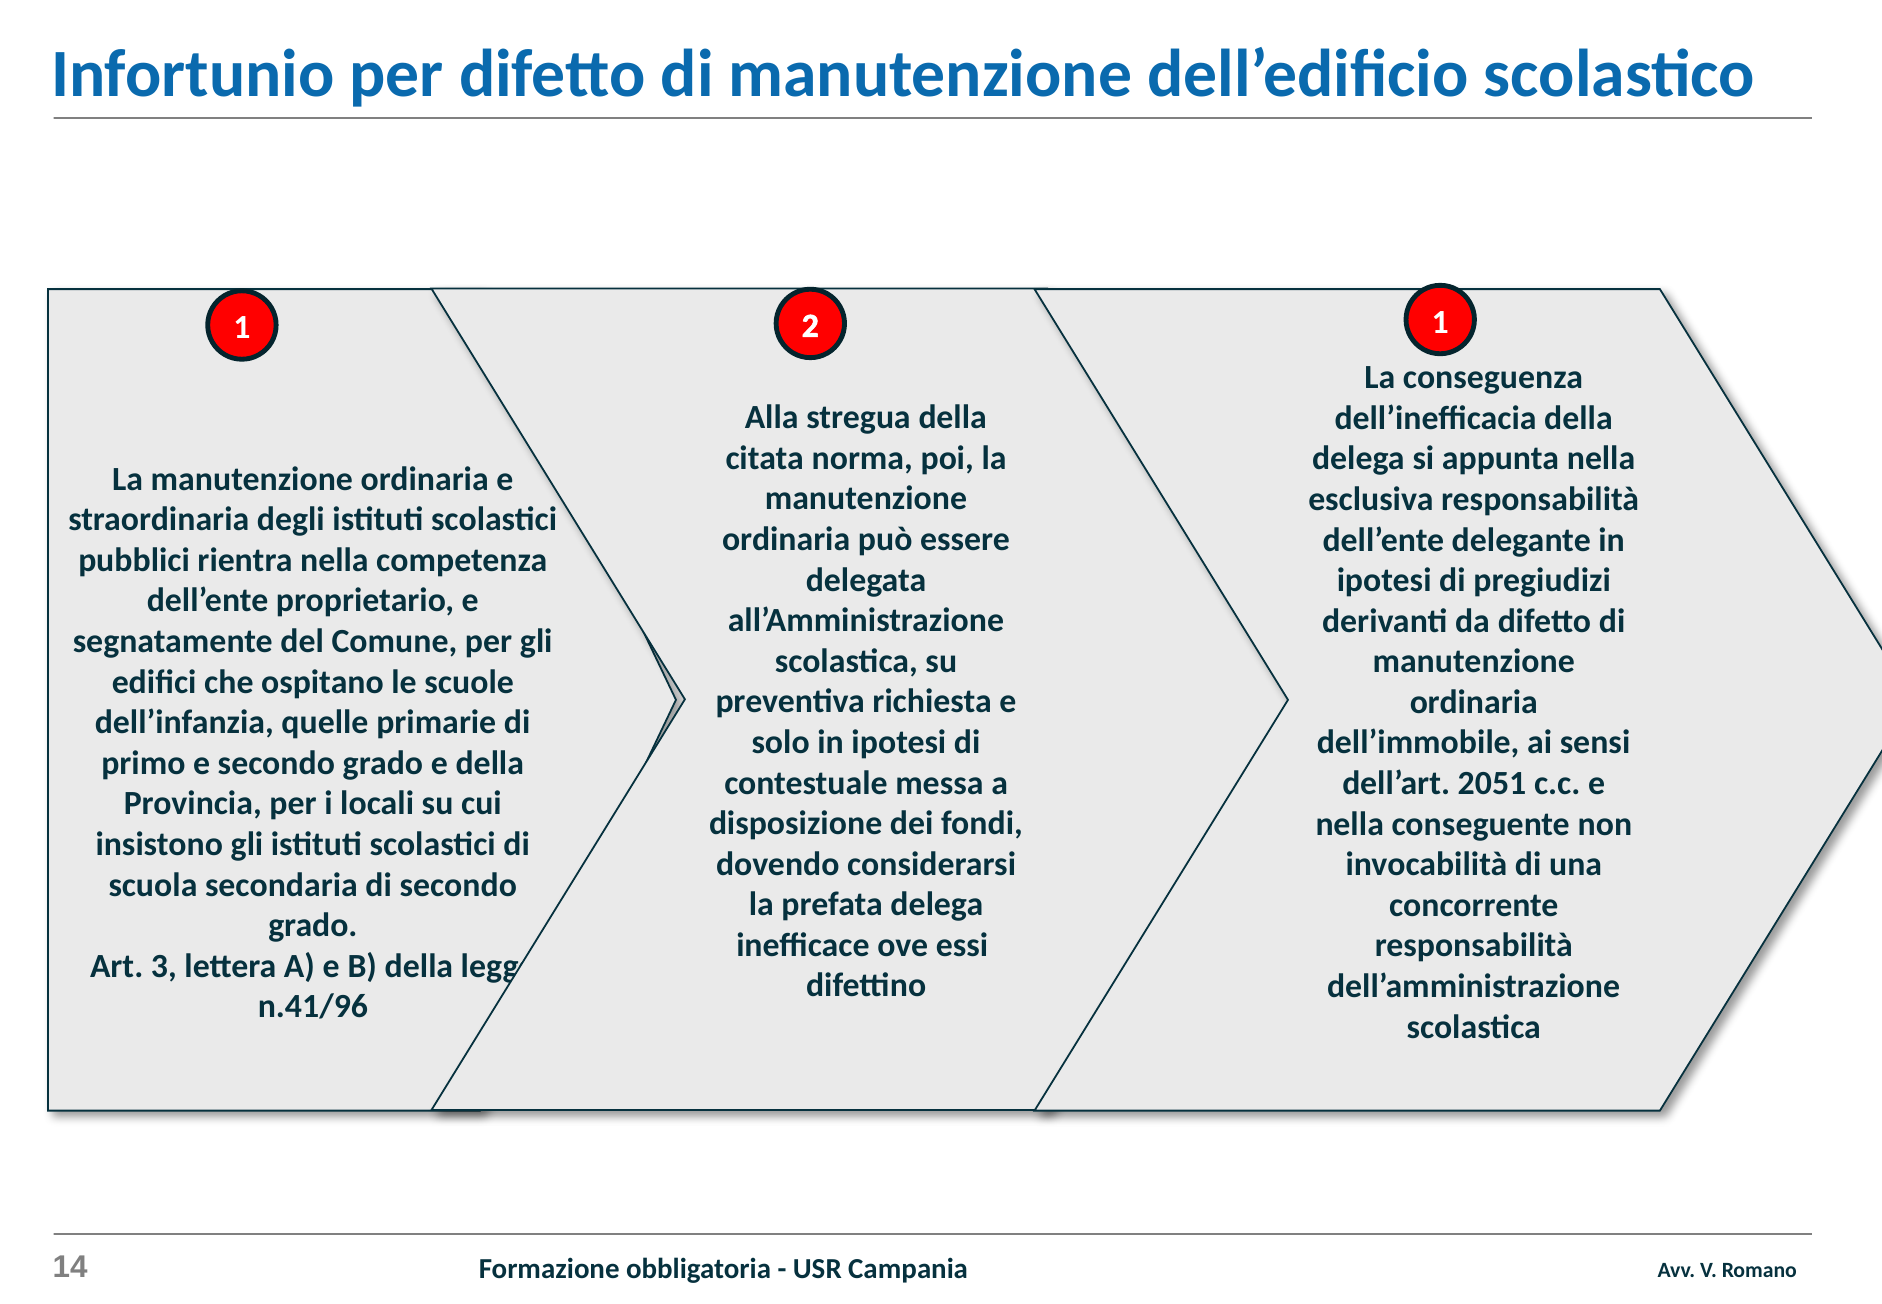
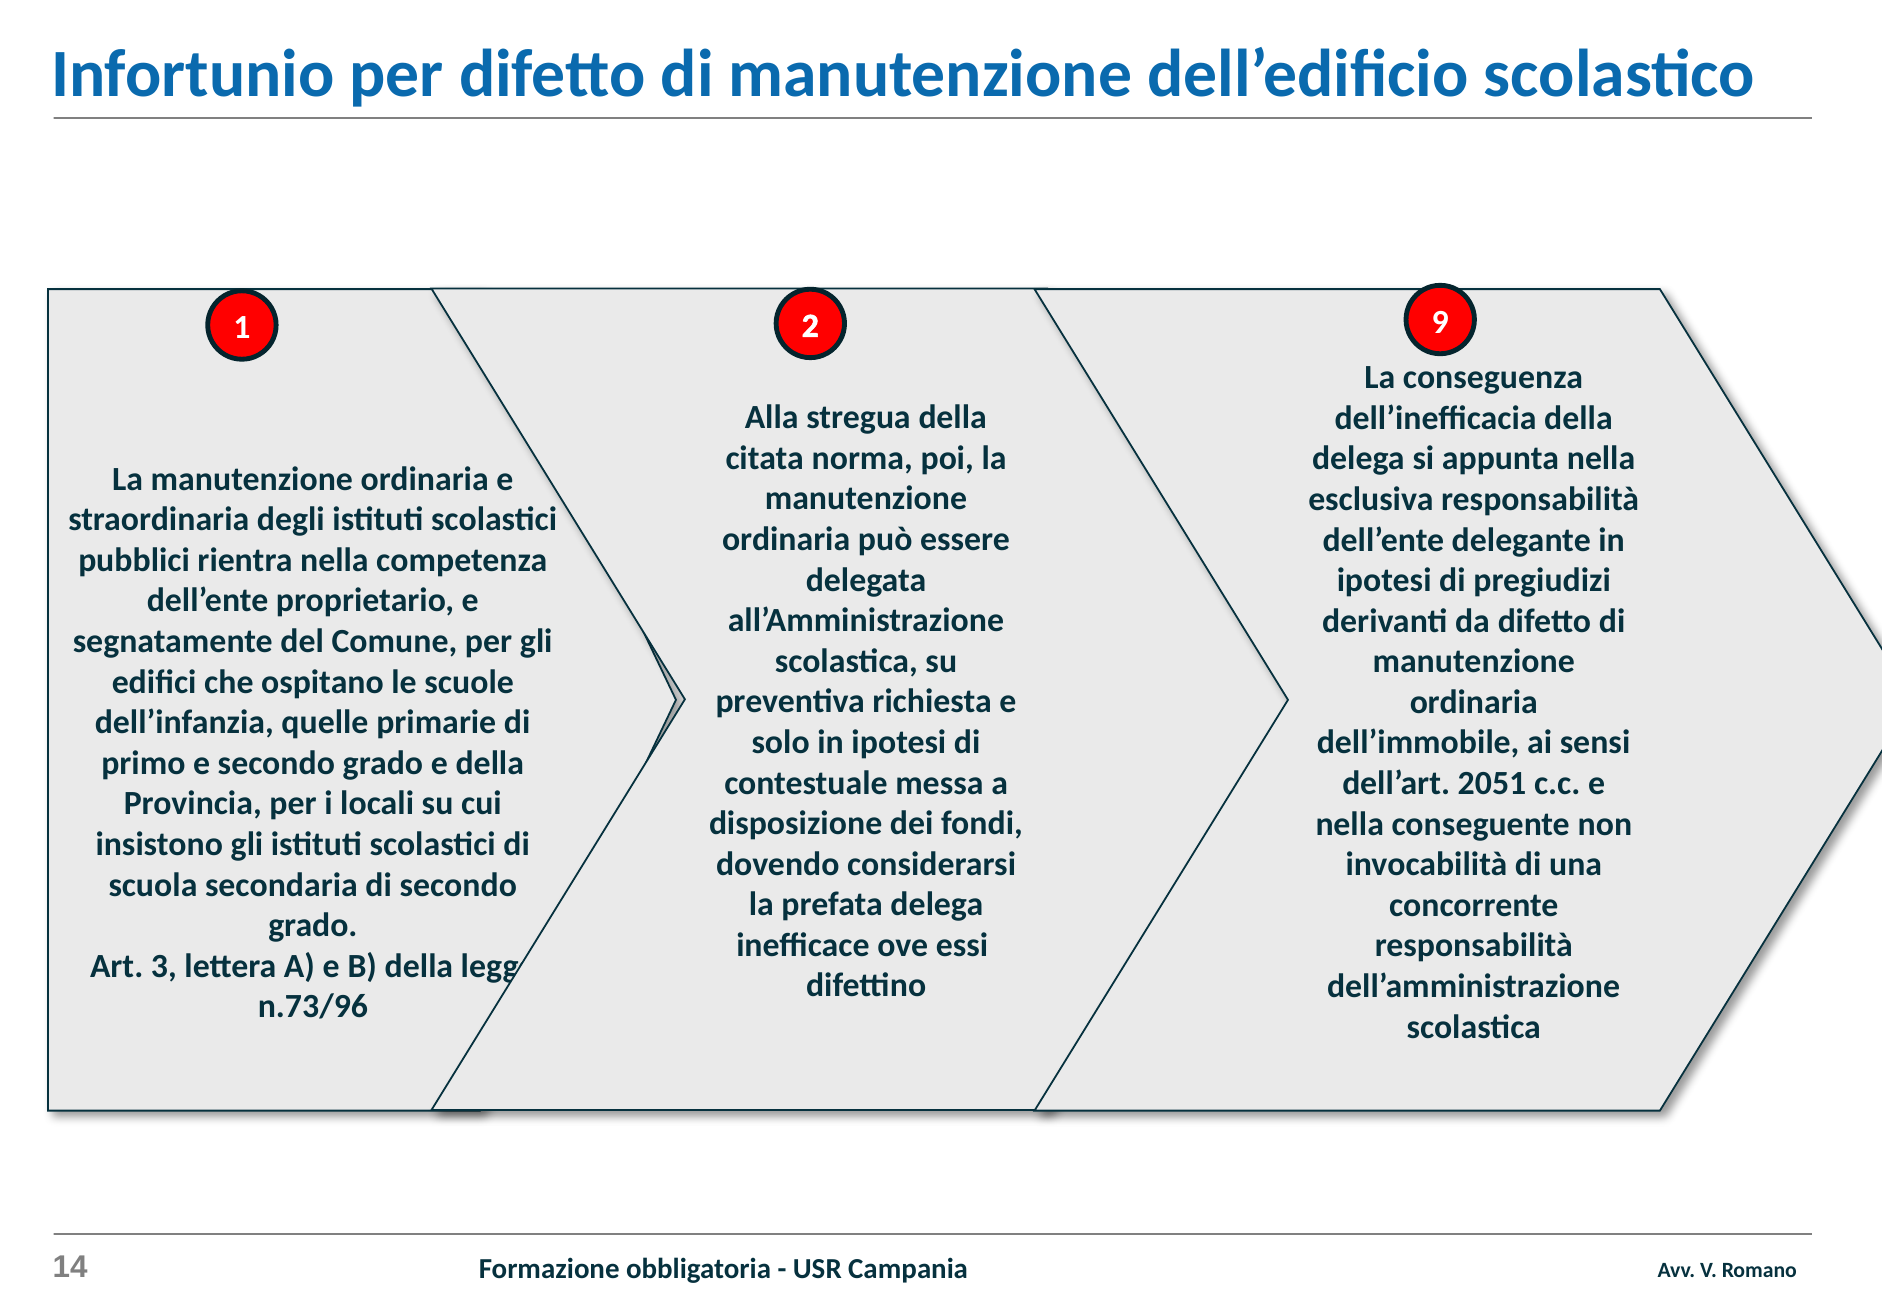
2 1: 1 -> 9 (1440, 322)
n.41/96: n.41/96 -> n.73/96 (313, 1006)
